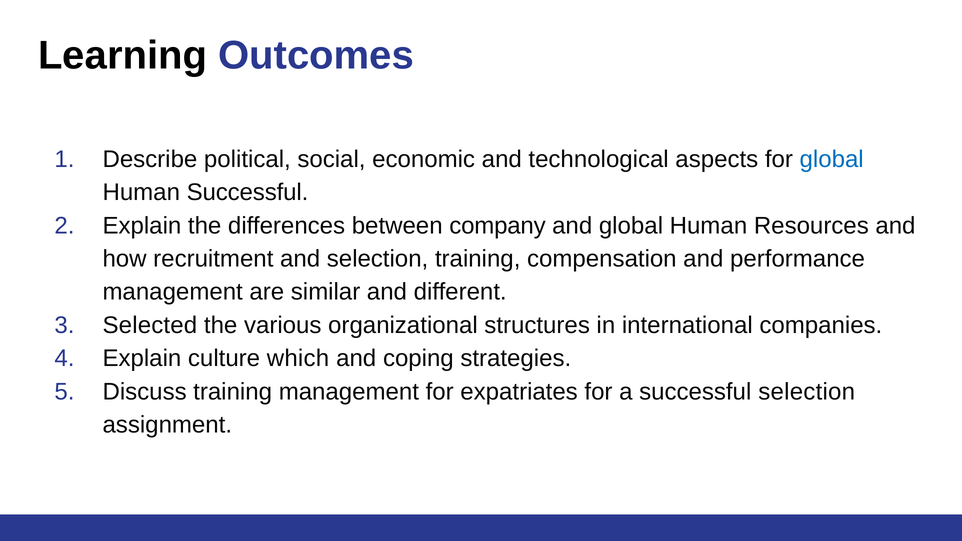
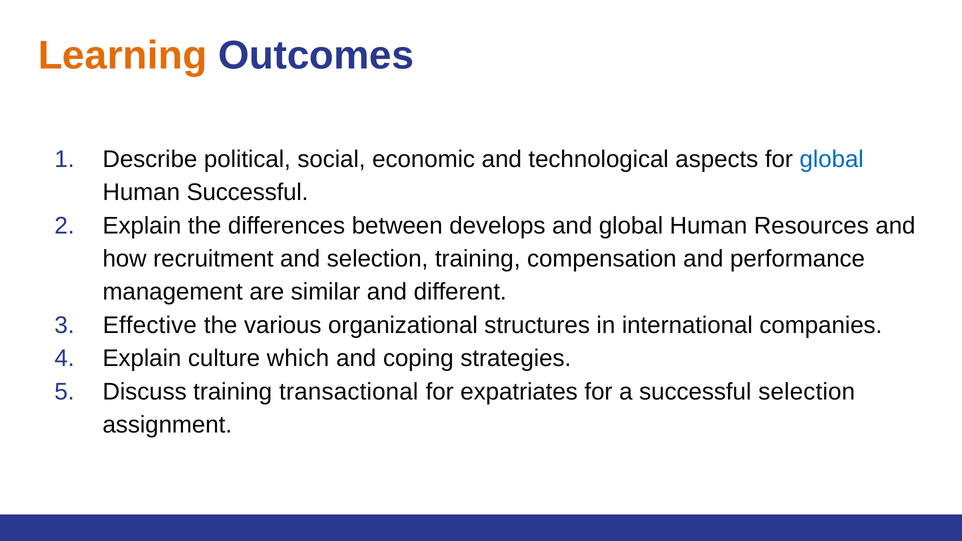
Learning colour: black -> orange (123, 55)
company: company -> develops (497, 226)
Selected: Selected -> Effective (150, 325)
training management: management -> transactional (349, 392)
